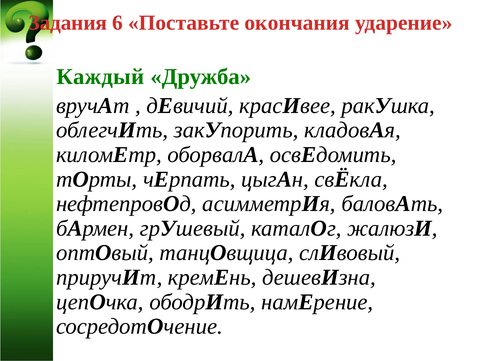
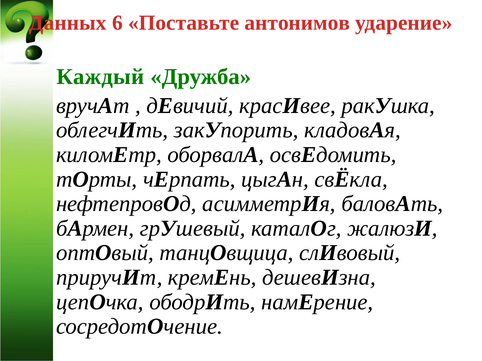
Задания: Задания -> Данных (68, 23)
окончания: окончания -> антонимов (297, 23)
